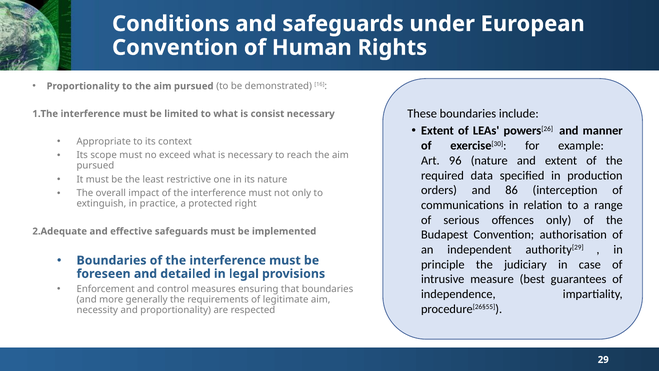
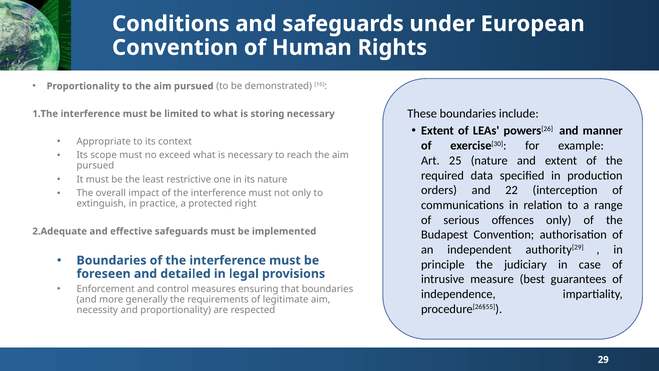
consist: consist -> storing (267, 114)
96: 96 -> 25 (455, 160)
86: 86 -> 22 (512, 190)
